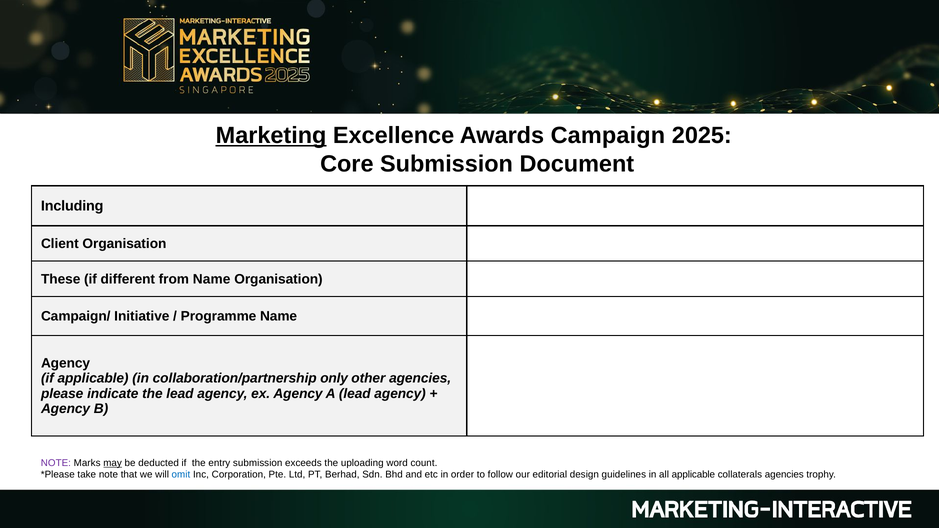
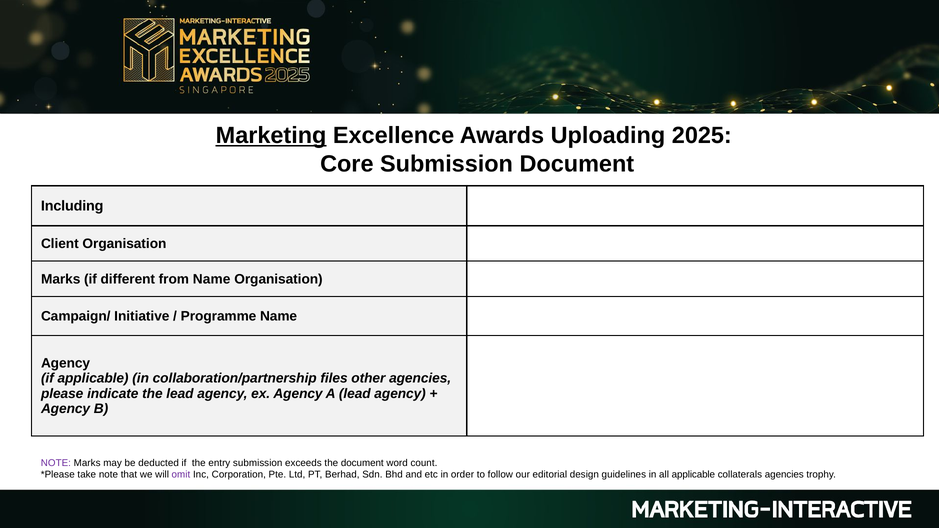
Campaign: Campaign -> Uploading (608, 136)
These: These -> Marks (61, 279)
only: only -> files (334, 379)
may underline: present -> none (113, 463)
the uploading: uploading -> document (362, 463)
omit colour: blue -> purple (181, 475)
